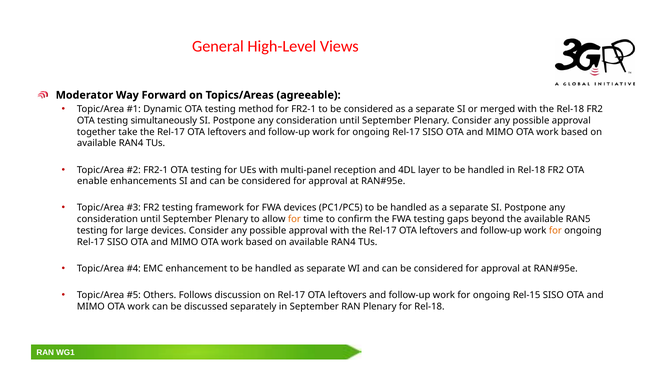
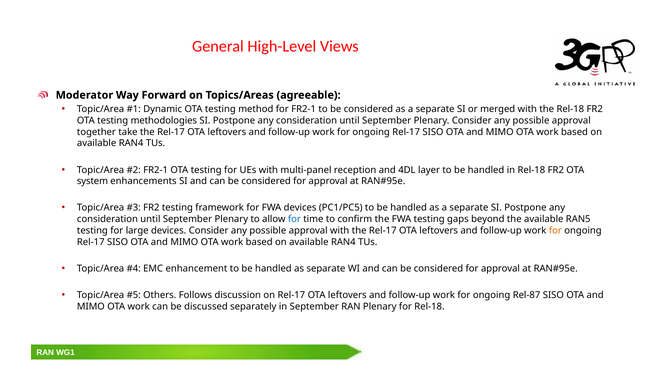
simultaneously: simultaneously -> methodologies (164, 120)
enable: enable -> system (92, 181)
for colour: orange -> blue (294, 219)
Rel-15: Rel-15 -> Rel-87 (527, 295)
